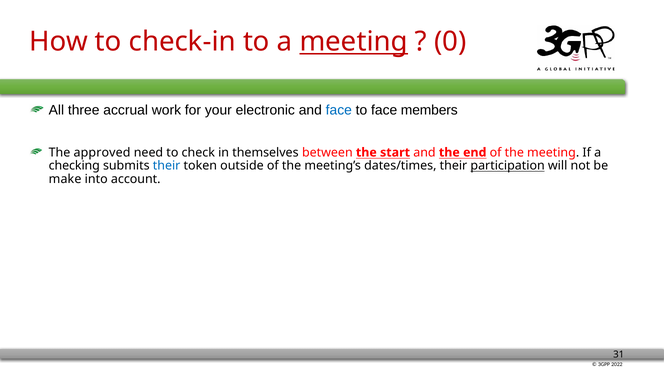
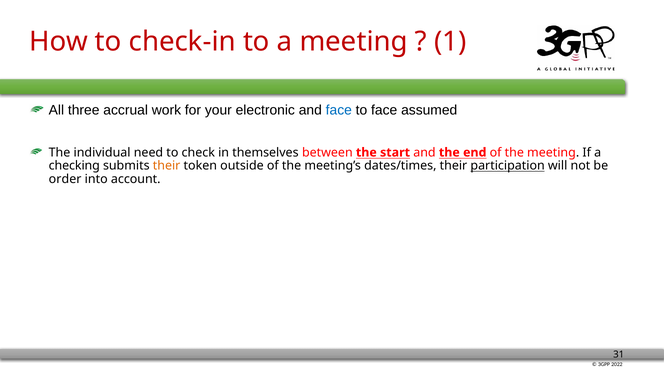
meeting underline: present -> none (354, 42)
0: 0 -> 1 (450, 42)
members: members -> assumed (429, 110)
approved: approved -> individual (102, 153)
their colour: blue -> orange (167, 166)
make: make -> order (65, 180)
